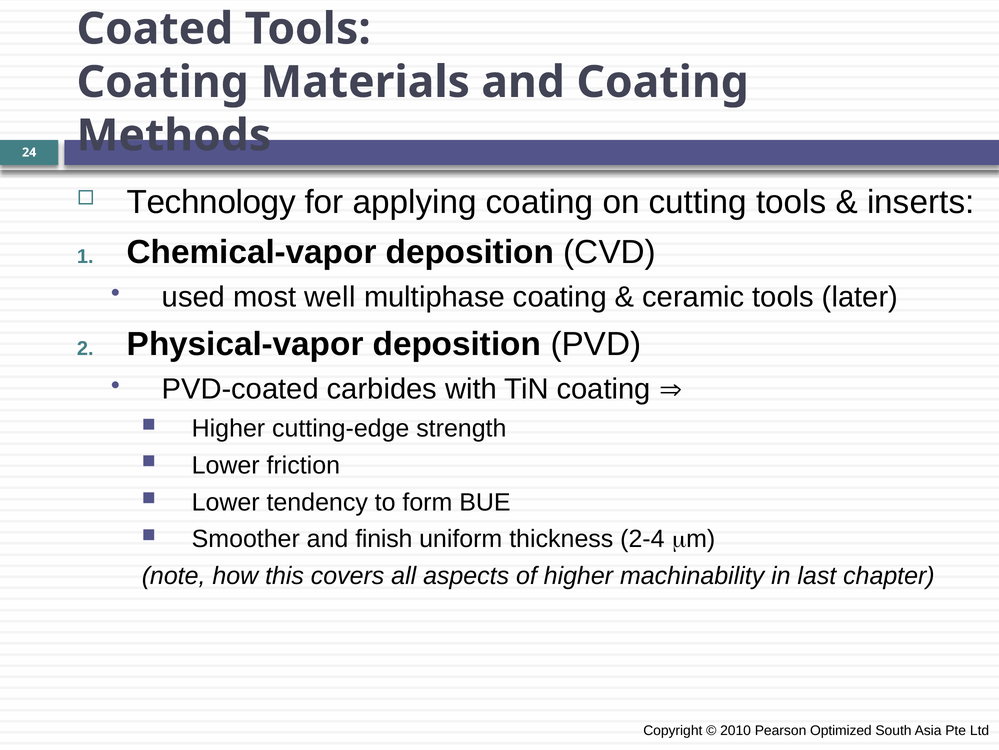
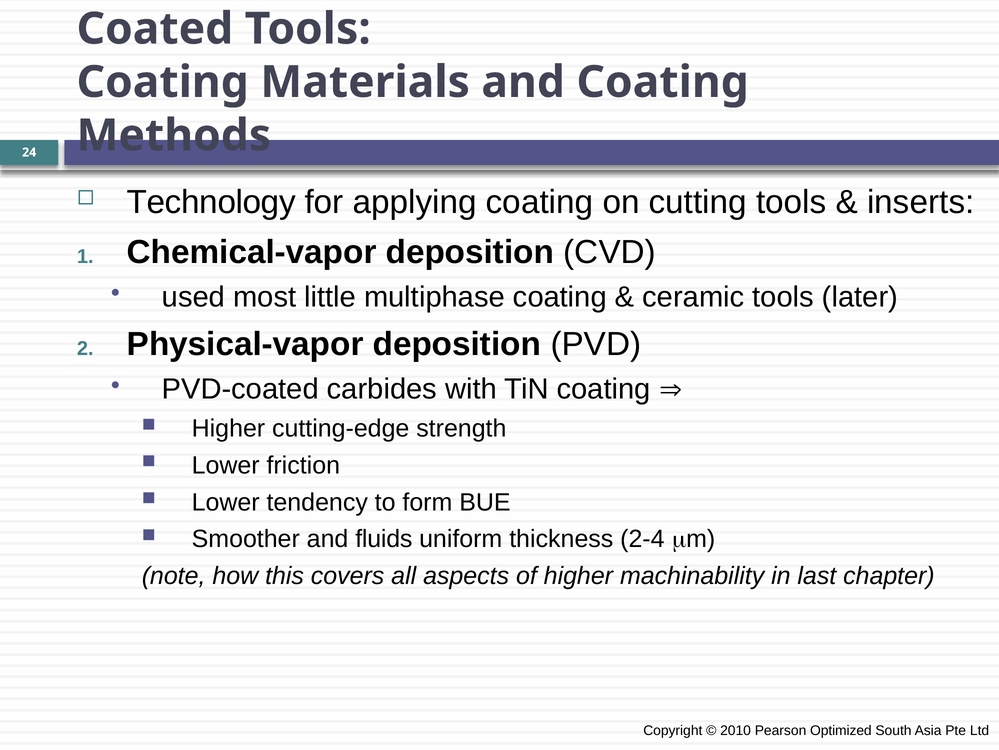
well: well -> little (330, 297)
finish: finish -> fluids (384, 539)
